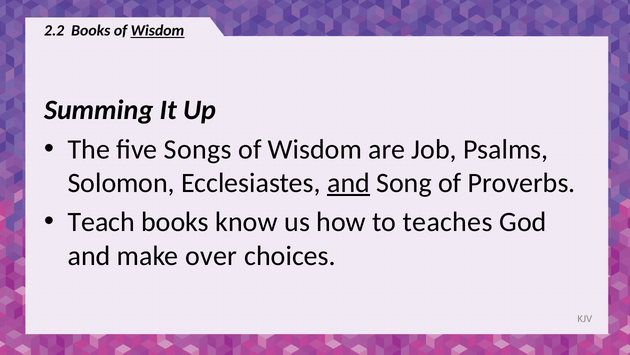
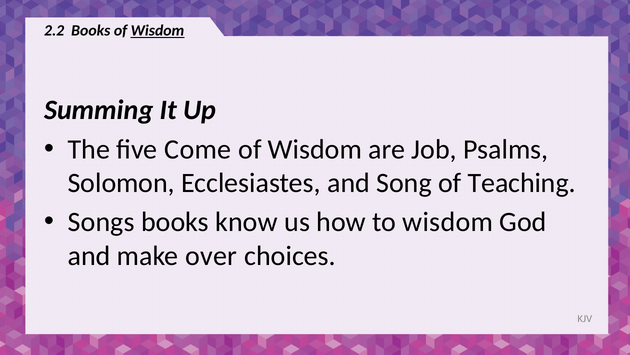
Songs: Songs -> Come (198, 150)
and underline: present -> none (349, 183)
Proverbs: Proverbs -> Teaching (522, 183)
Teach: Teach -> Songs (101, 222)
to teaches: teaches -> wisdom (448, 222)
